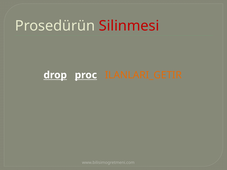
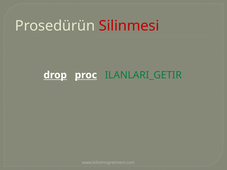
ILANLARI_GETIR colour: orange -> green (143, 75)
